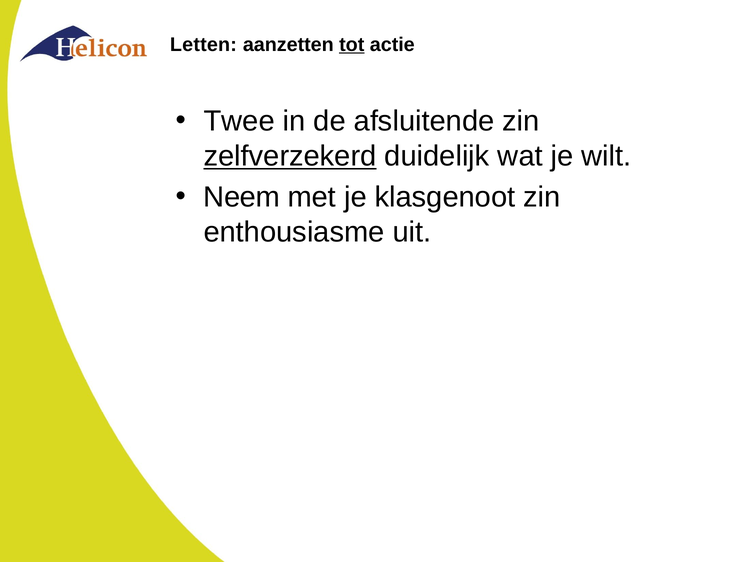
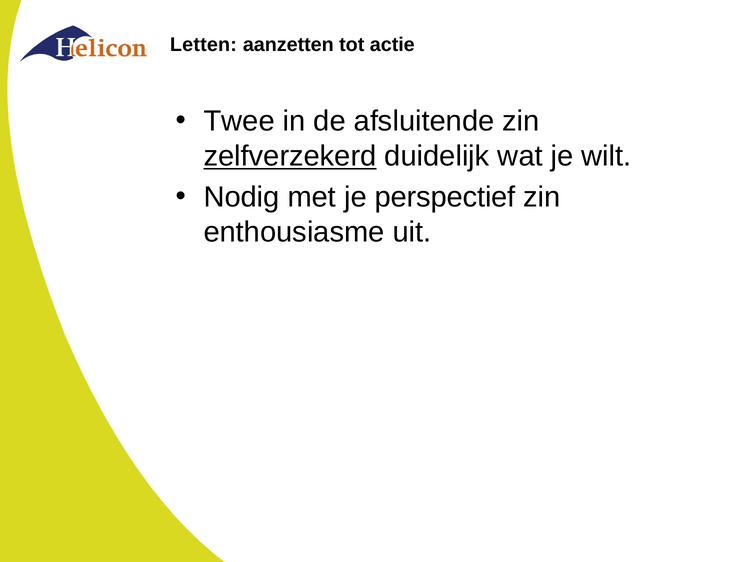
tot underline: present -> none (352, 44)
Neem: Neem -> Nodig (242, 197)
klasgenoot: klasgenoot -> perspectief (445, 197)
